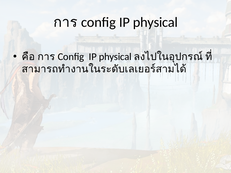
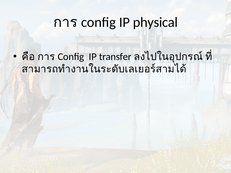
physical: physical -> transfer (115, 57)
